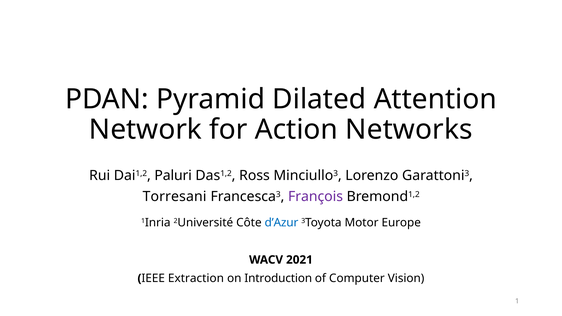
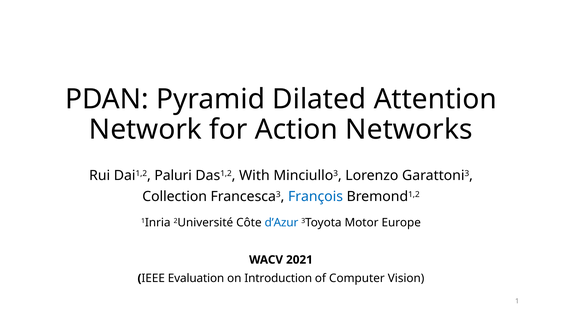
Ross: Ross -> With (254, 176)
Torresani: Torresani -> Collection (175, 197)
François colour: purple -> blue (316, 197)
Extraction: Extraction -> Evaluation (196, 278)
